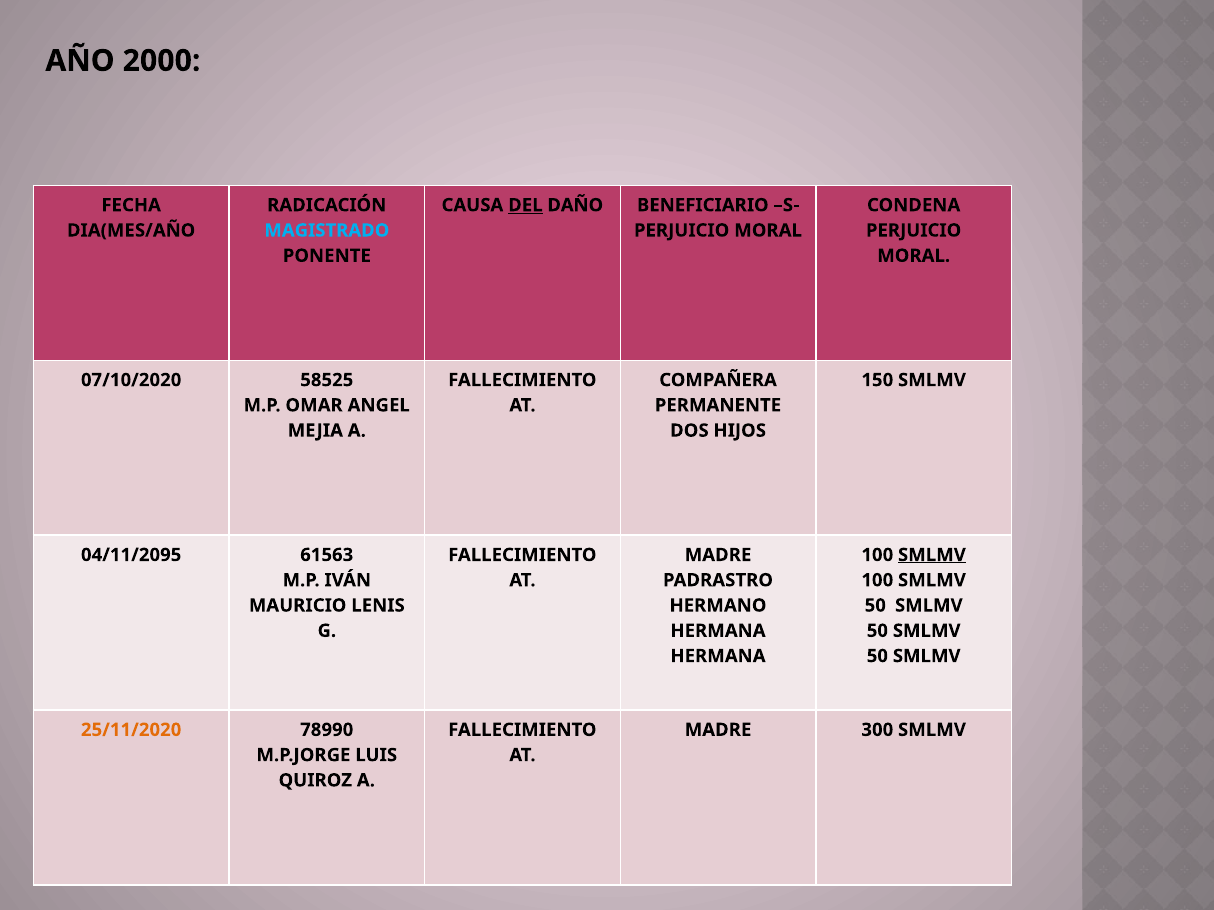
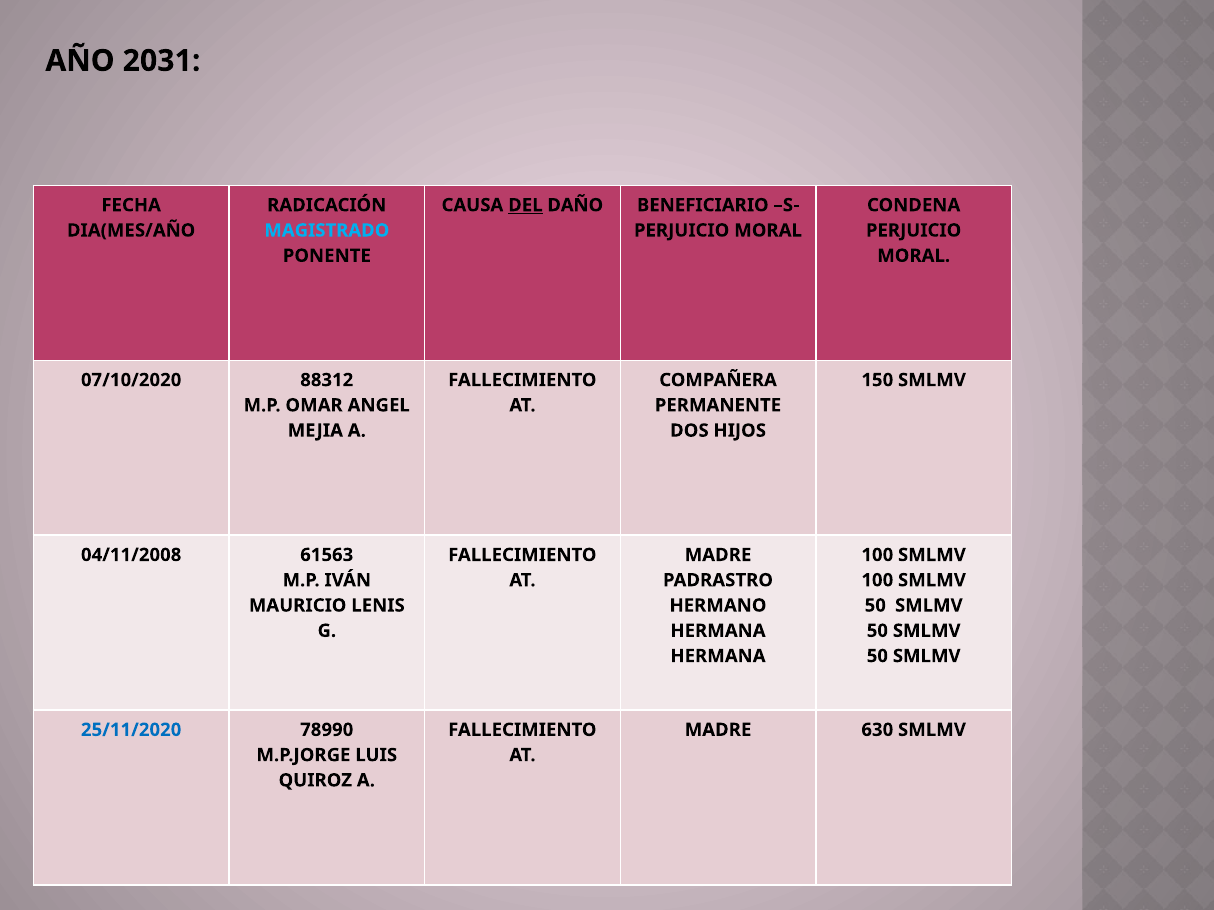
2000: 2000 -> 2031 (162, 61)
58525: 58525 -> 88312 (327, 380)
04/11/2095: 04/11/2095 -> 04/11/2008 (131, 555)
SMLMV underline: present -> none (932, 555)
25/11/2020 colour: orange -> blue (131, 730)
300: 300 -> 630 (877, 730)
